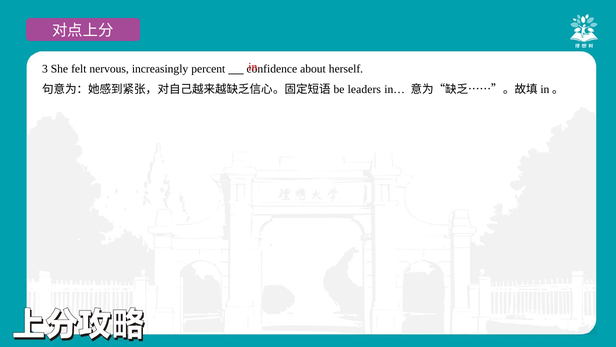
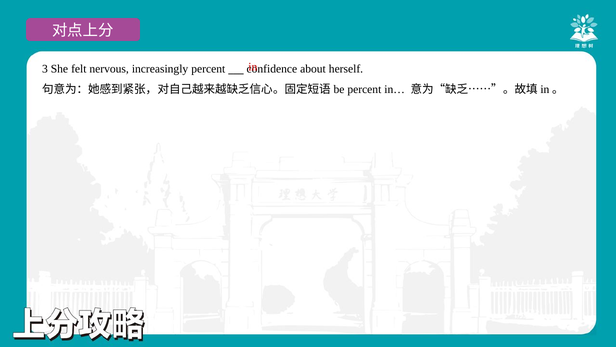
leaders: leaders -> percent (364, 89)
